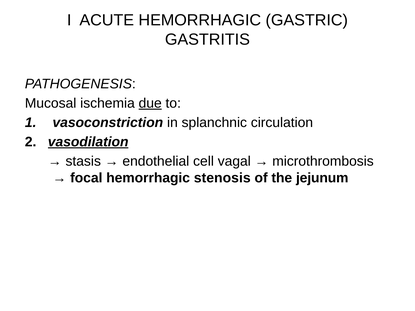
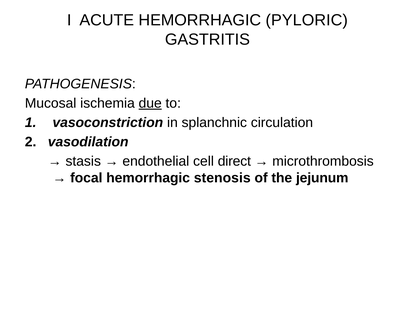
GASTRIC: GASTRIC -> PYLORIC (307, 20)
vasodilation underline: present -> none (88, 142)
vagal: vagal -> direct (234, 161)
